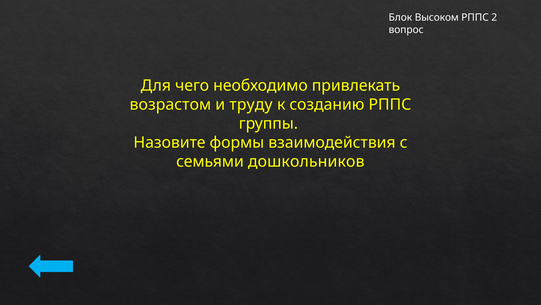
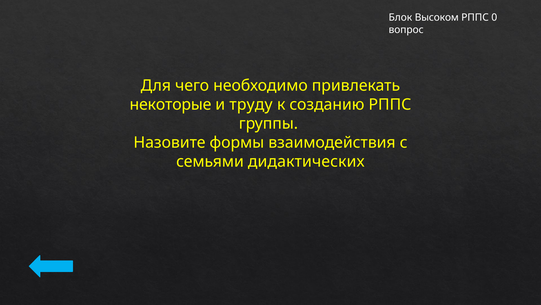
2: 2 -> 0 (494, 17)
возрастом: возрастом -> некоторые (170, 104)
дошкольников: дошкольников -> дидактических (306, 161)
